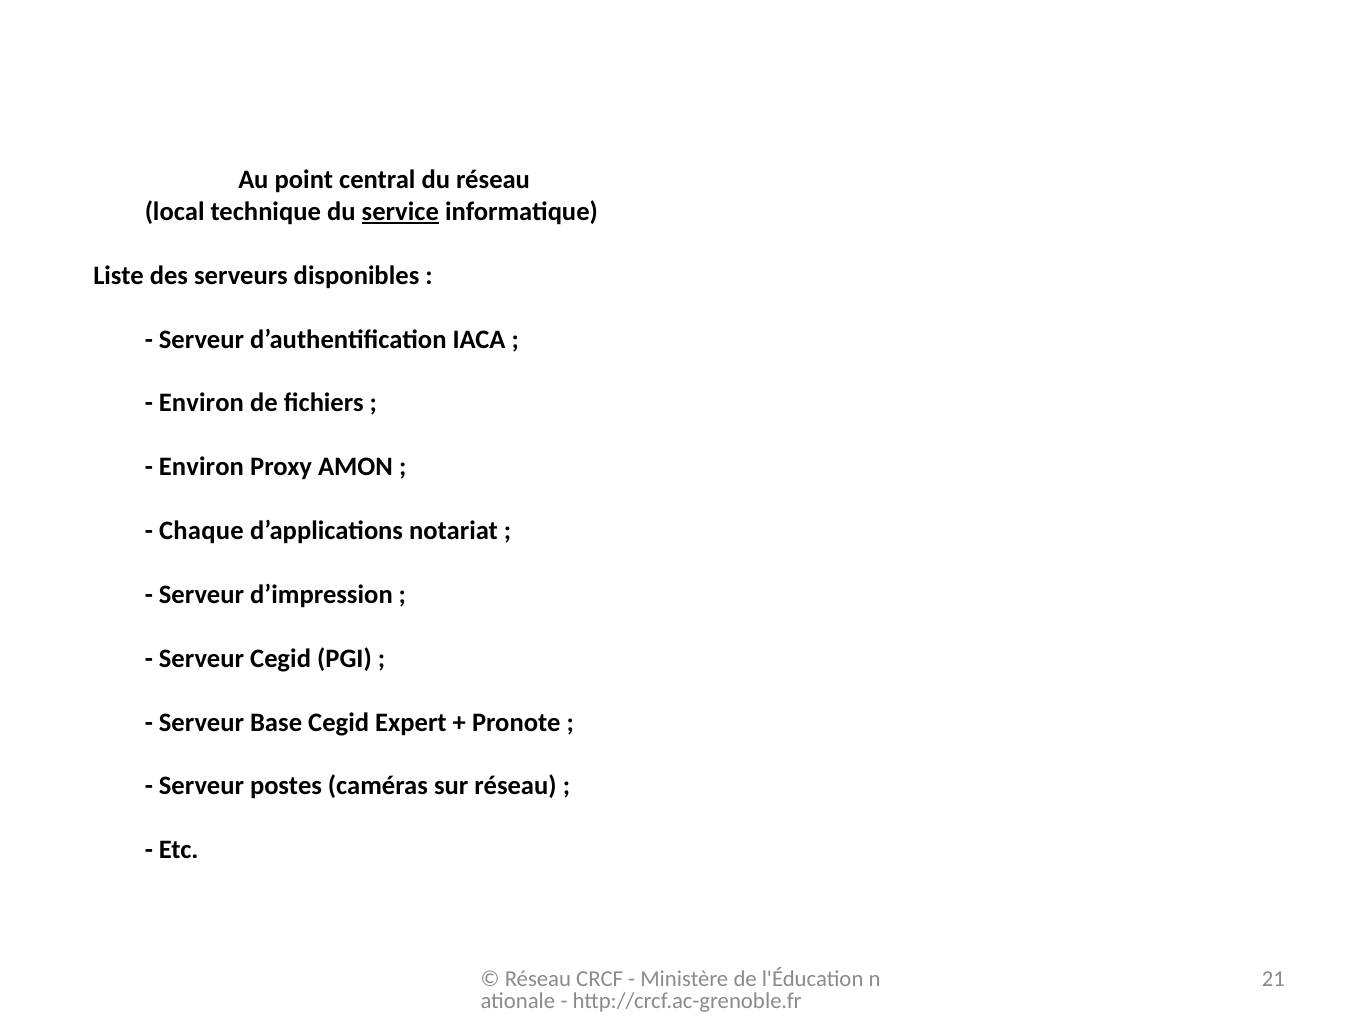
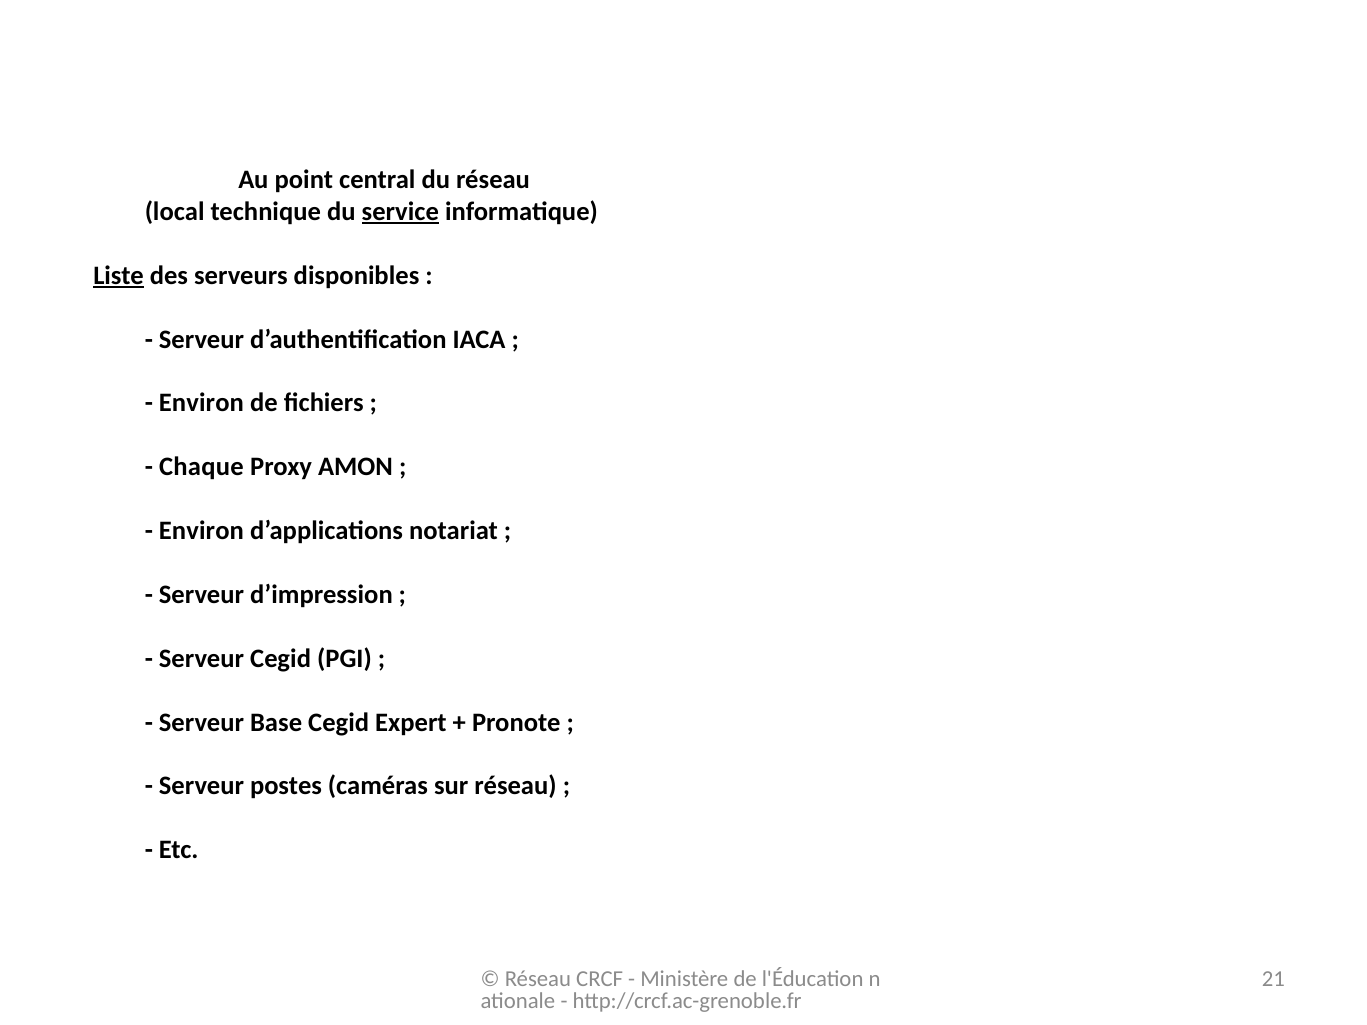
Liste underline: none -> present (119, 276)
Environ: Environ -> Chaque (201, 467)
Chaque: Chaque -> Environ (201, 531)
